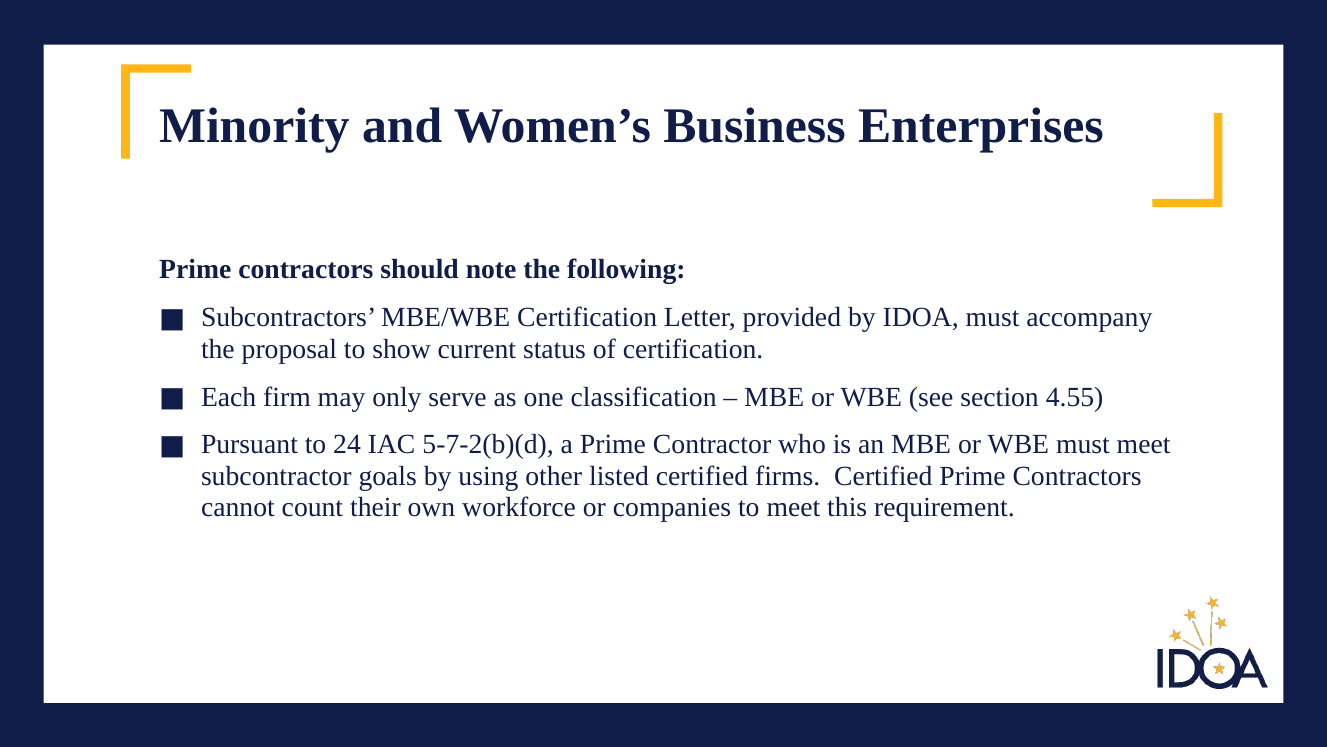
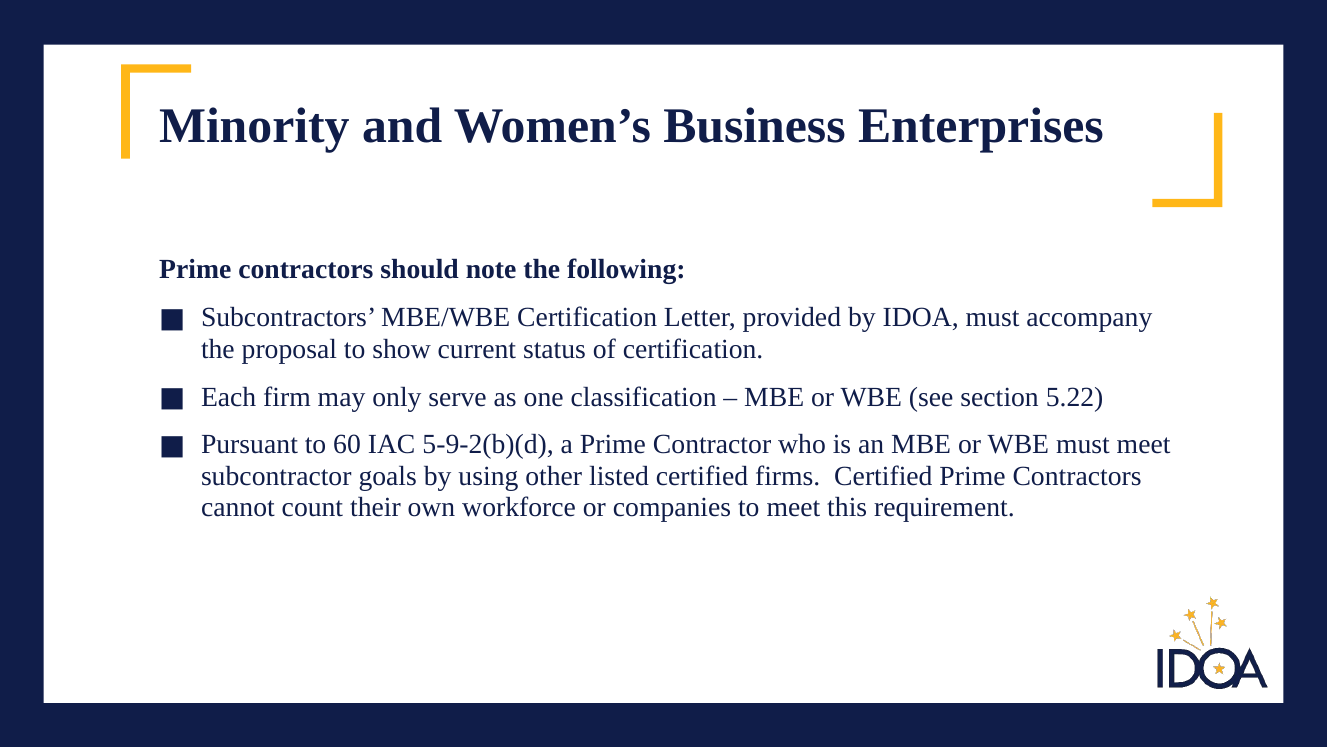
4.55: 4.55 -> 5.22 (1075, 397)
24: 24 -> 60 (347, 444)
5-7-2(b)(d: 5-7-2(b)(d -> 5-9-2(b)(d (488, 444)
